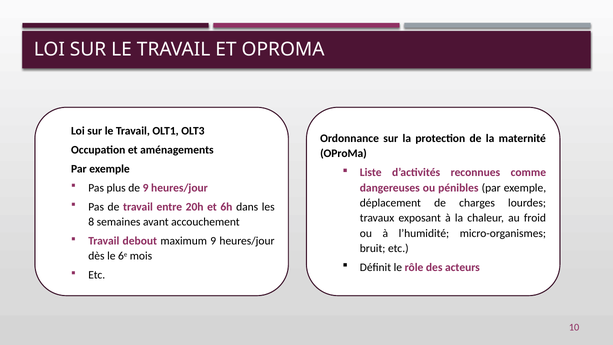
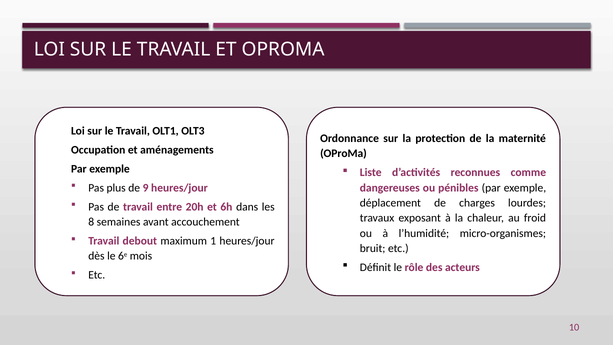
maximum 9: 9 -> 1 (213, 241)
